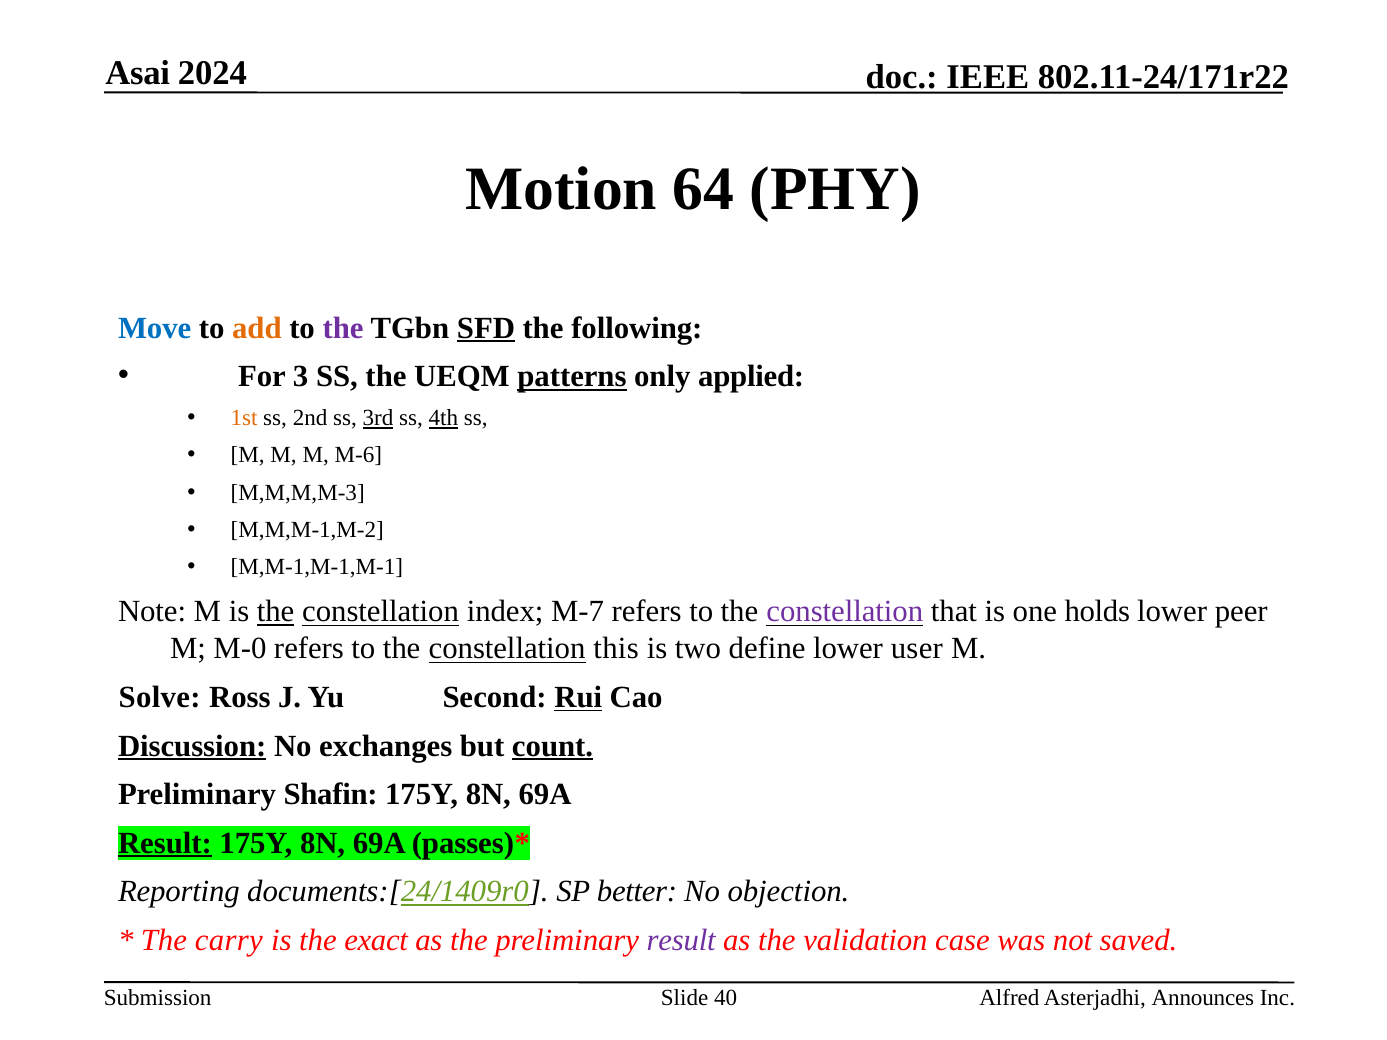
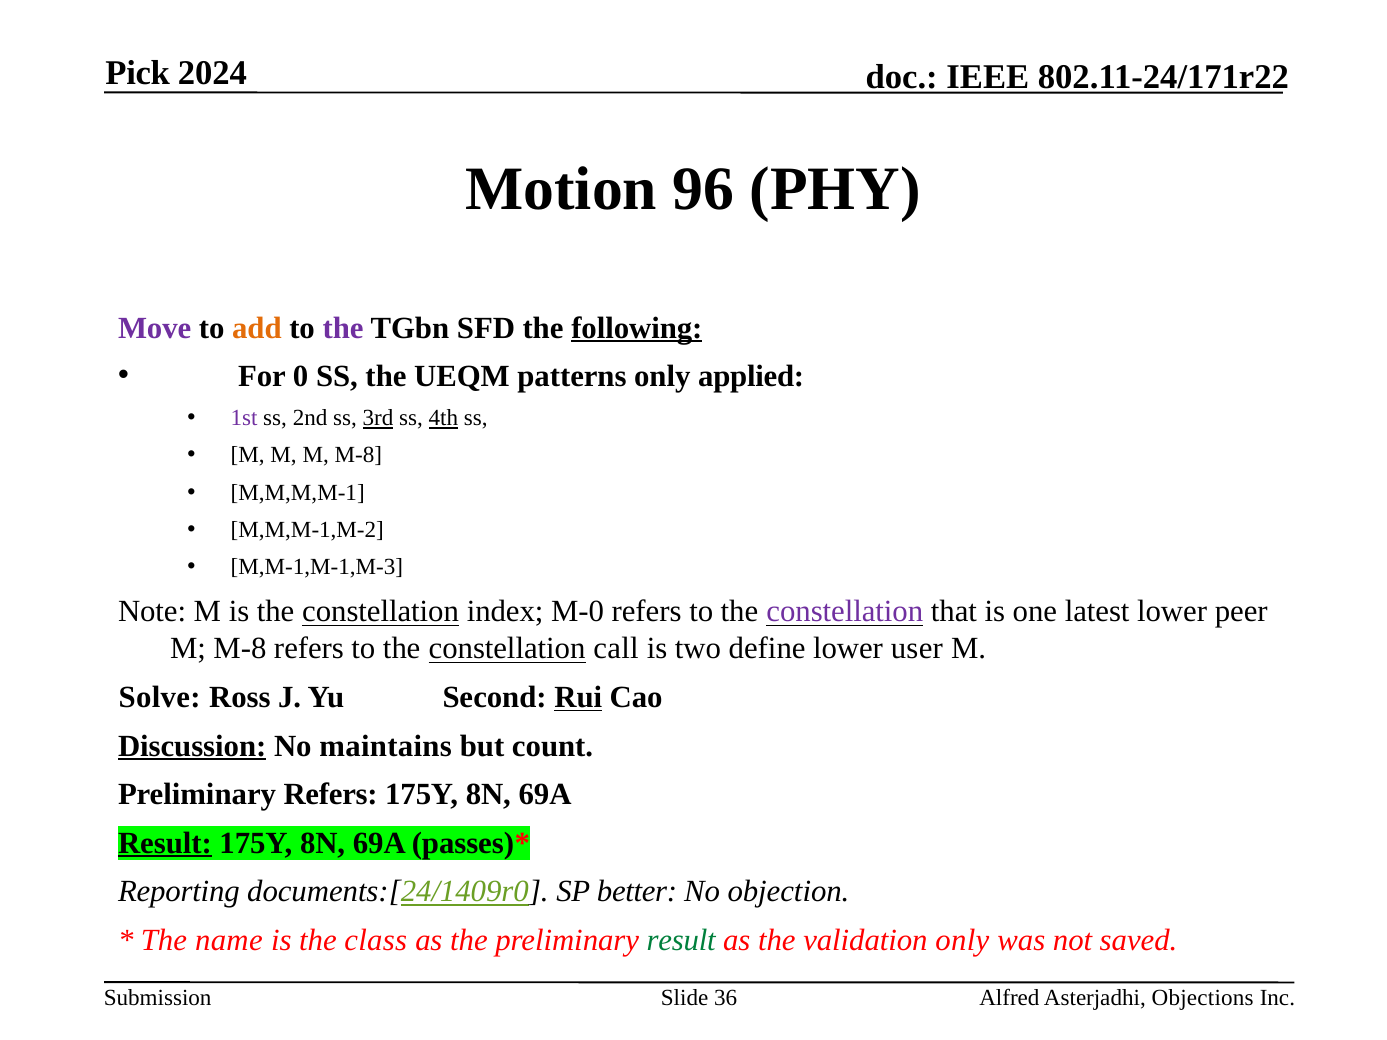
Asai: Asai -> Pick (138, 74)
64: 64 -> 96 (703, 189)
Move colour: blue -> purple (155, 328)
SFD underline: present -> none (486, 328)
following underline: none -> present (637, 328)
3: 3 -> 0 (301, 377)
patterns underline: present -> none (572, 377)
1st colour: orange -> purple (244, 418)
M M M-6: M-6 -> M-8 (358, 455)
M,M,M,M-3: M,M,M,M-3 -> M,M,M,M-1 (298, 493)
M,M-1,M-1,M-1: M,M-1,M-1,M-1 -> M,M-1,M-1,M-3 (317, 567)
the underline: present -> none (276, 612)
M-7: M-7 -> M-0 (578, 612)
holds: holds -> latest (1097, 612)
M-0: M-0 -> M-8 (240, 649)
this: this -> call (616, 649)
exchanges: exchanges -> maintains (386, 746)
count underline: present -> none (553, 746)
Preliminary Shafin: Shafin -> Refers (331, 795)
carry: carry -> name (229, 940)
exact: exact -> class (376, 940)
result colour: purple -> green (681, 940)
validation case: case -> only (962, 940)
40: 40 -> 36 (726, 998)
Announces: Announces -> Objections (1203, 998)
